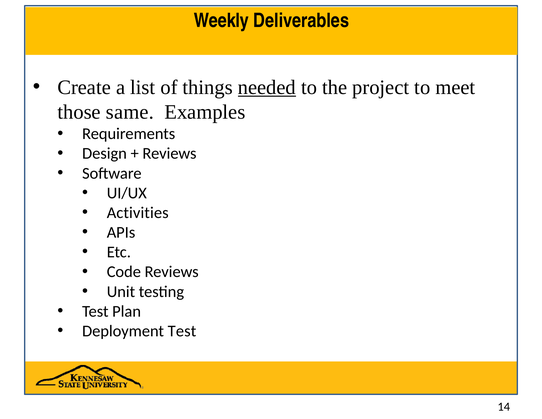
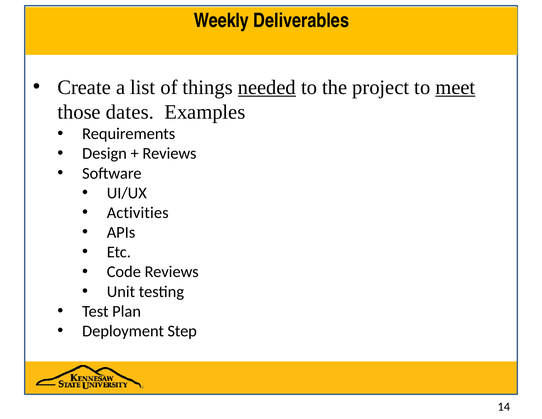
meet underline: none -> present (455, 87)
same: same -> dates (130, 112)
Deployment Test: Test -> Step (182, 331)
